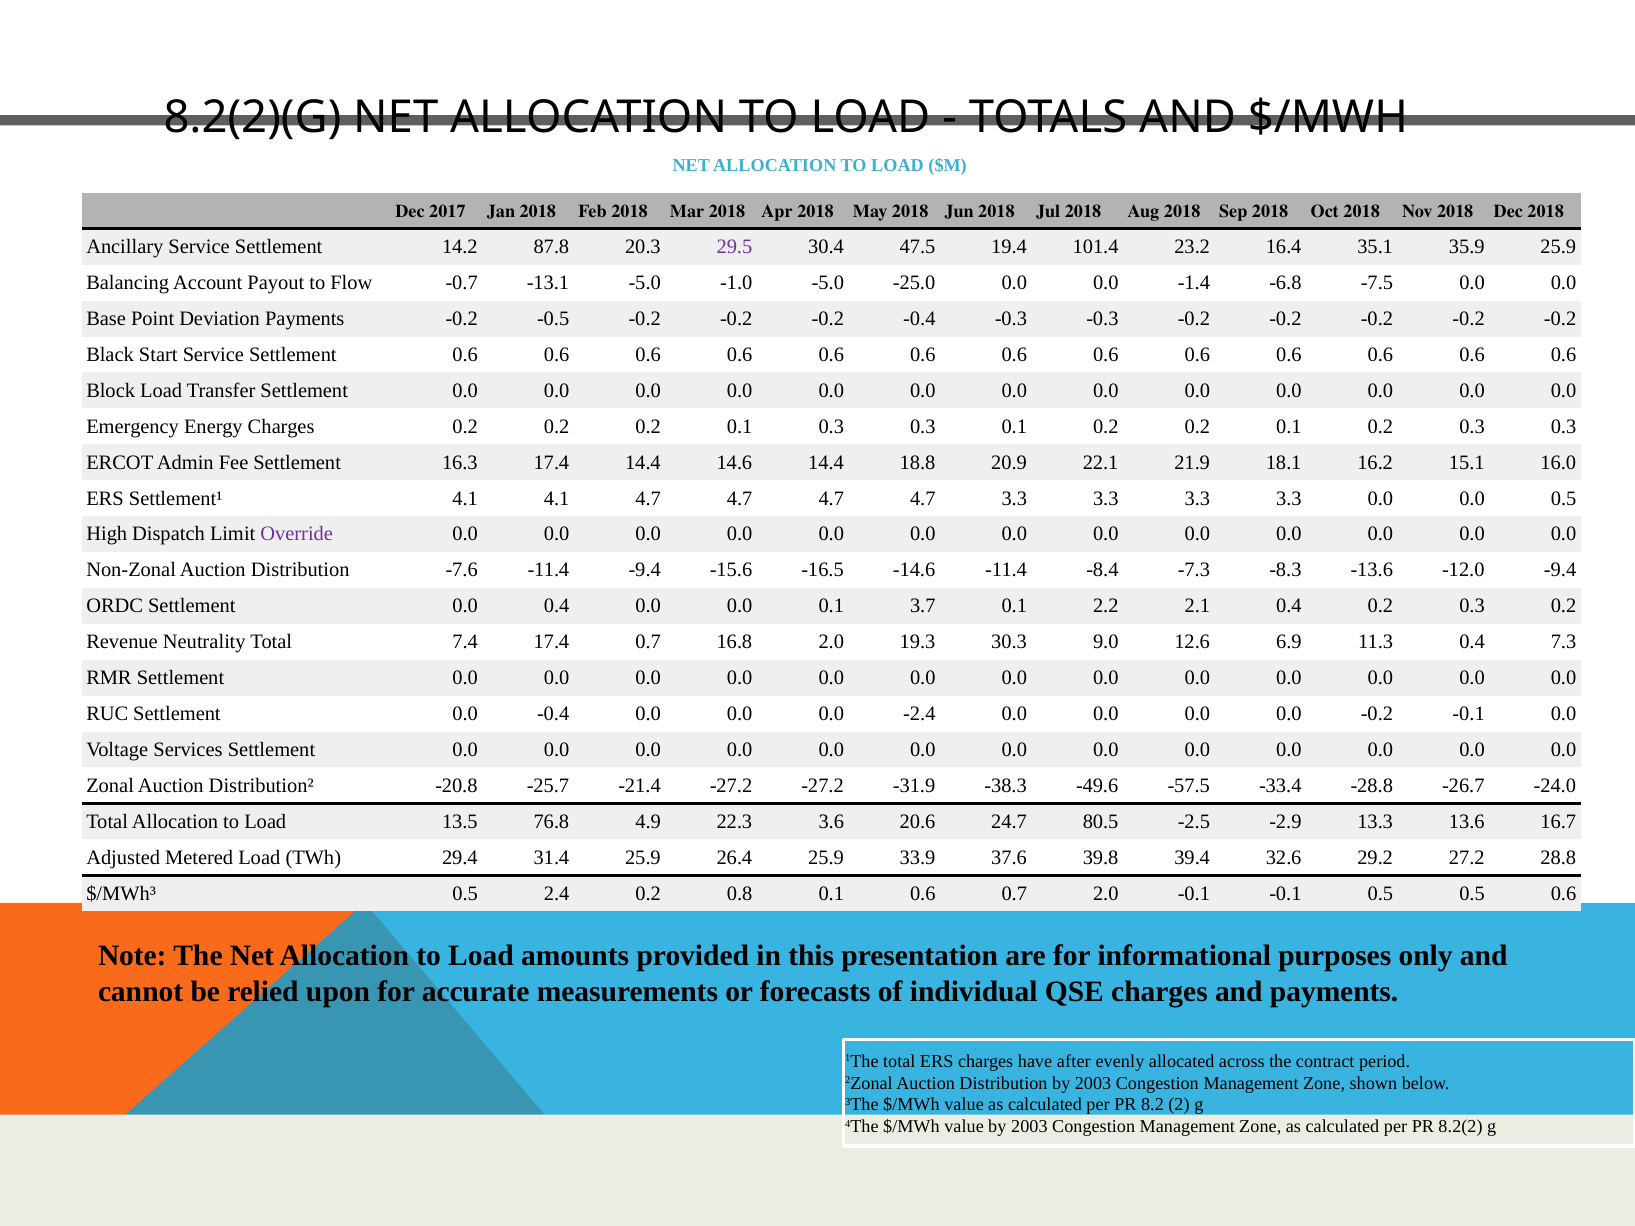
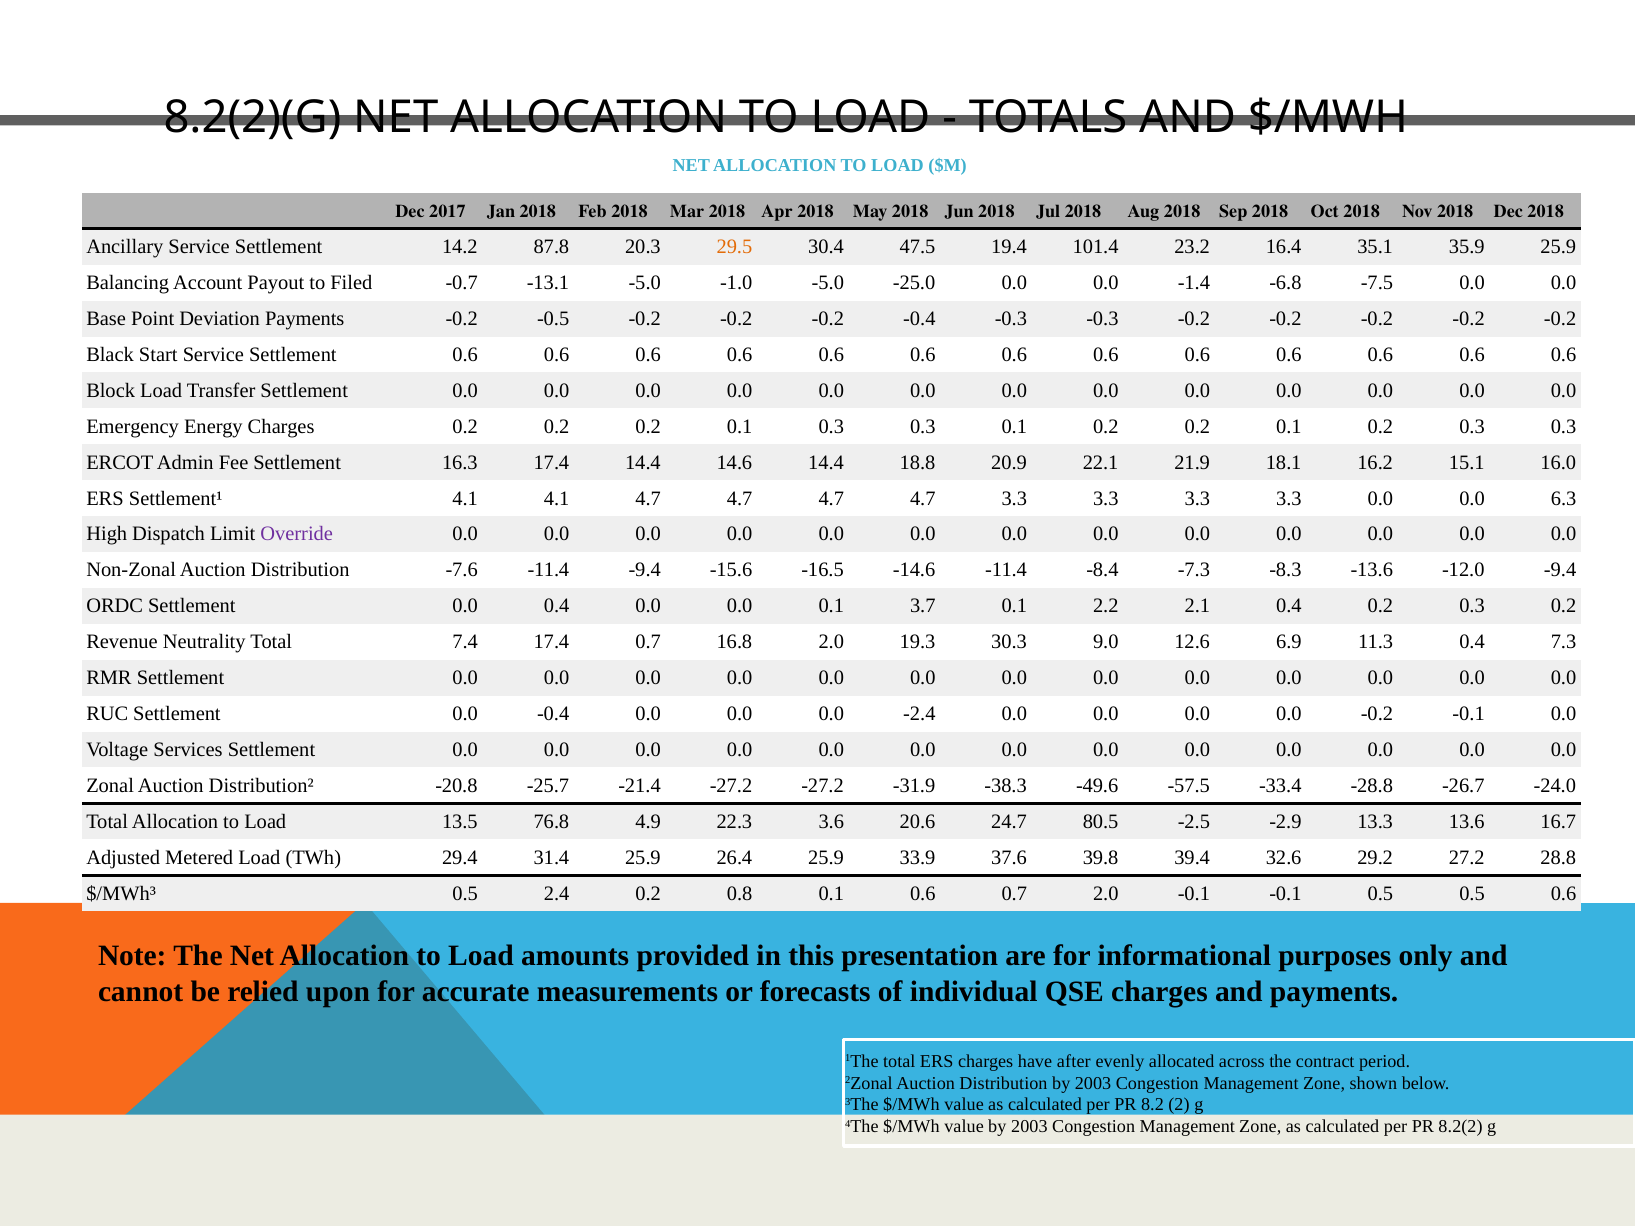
29.5 colour: purple -> orange (734, 247)
Flow: Flow -> Filed (351, 283)
0.0 0.5: 0.5 -> 6.3 (1564, 498)
